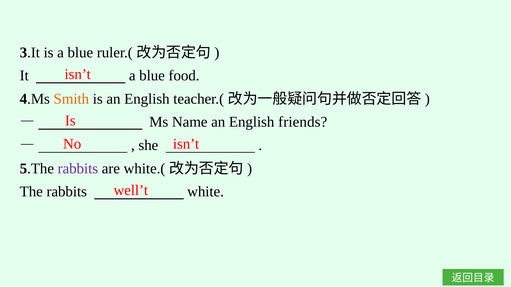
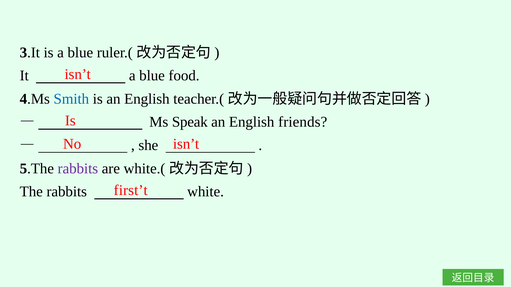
Smith colour: orange -> blue (71, 99)
Name: Name -> Speak (190, 122)
well’t: well’t -> first’t (131, 191)
